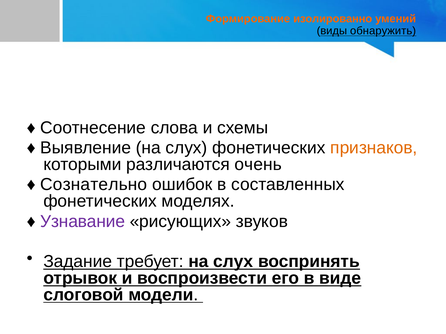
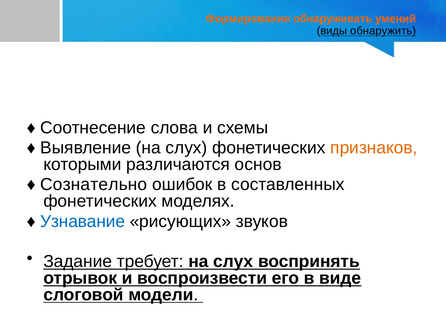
изолированно: изолированно -> обнаруживать (333, 19)
очень: очень -> основ (258, 165)
Узнавание colour: purple -> blue (83, 222)
